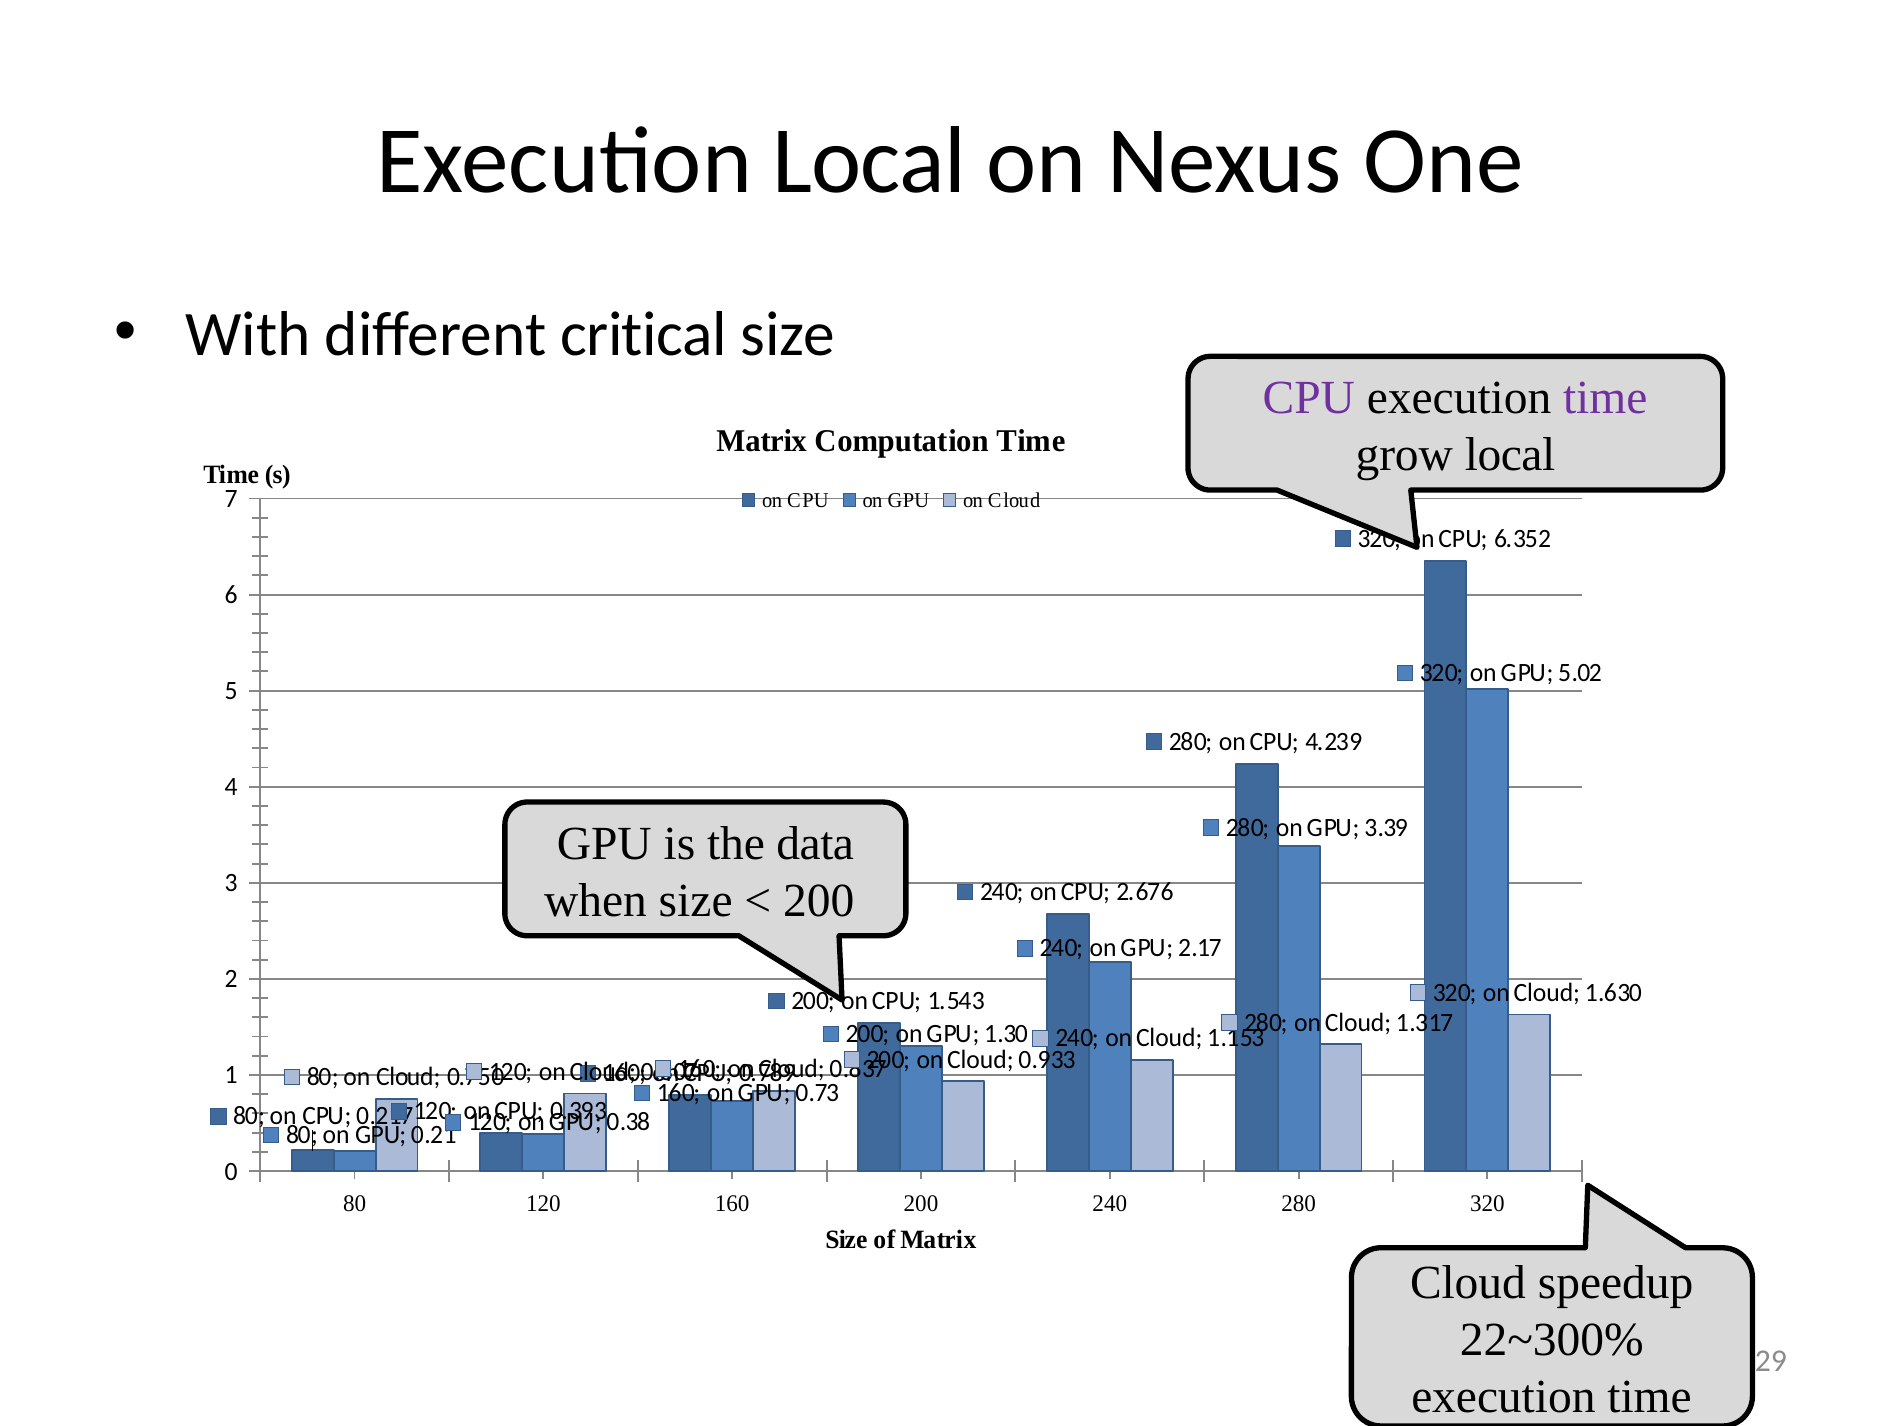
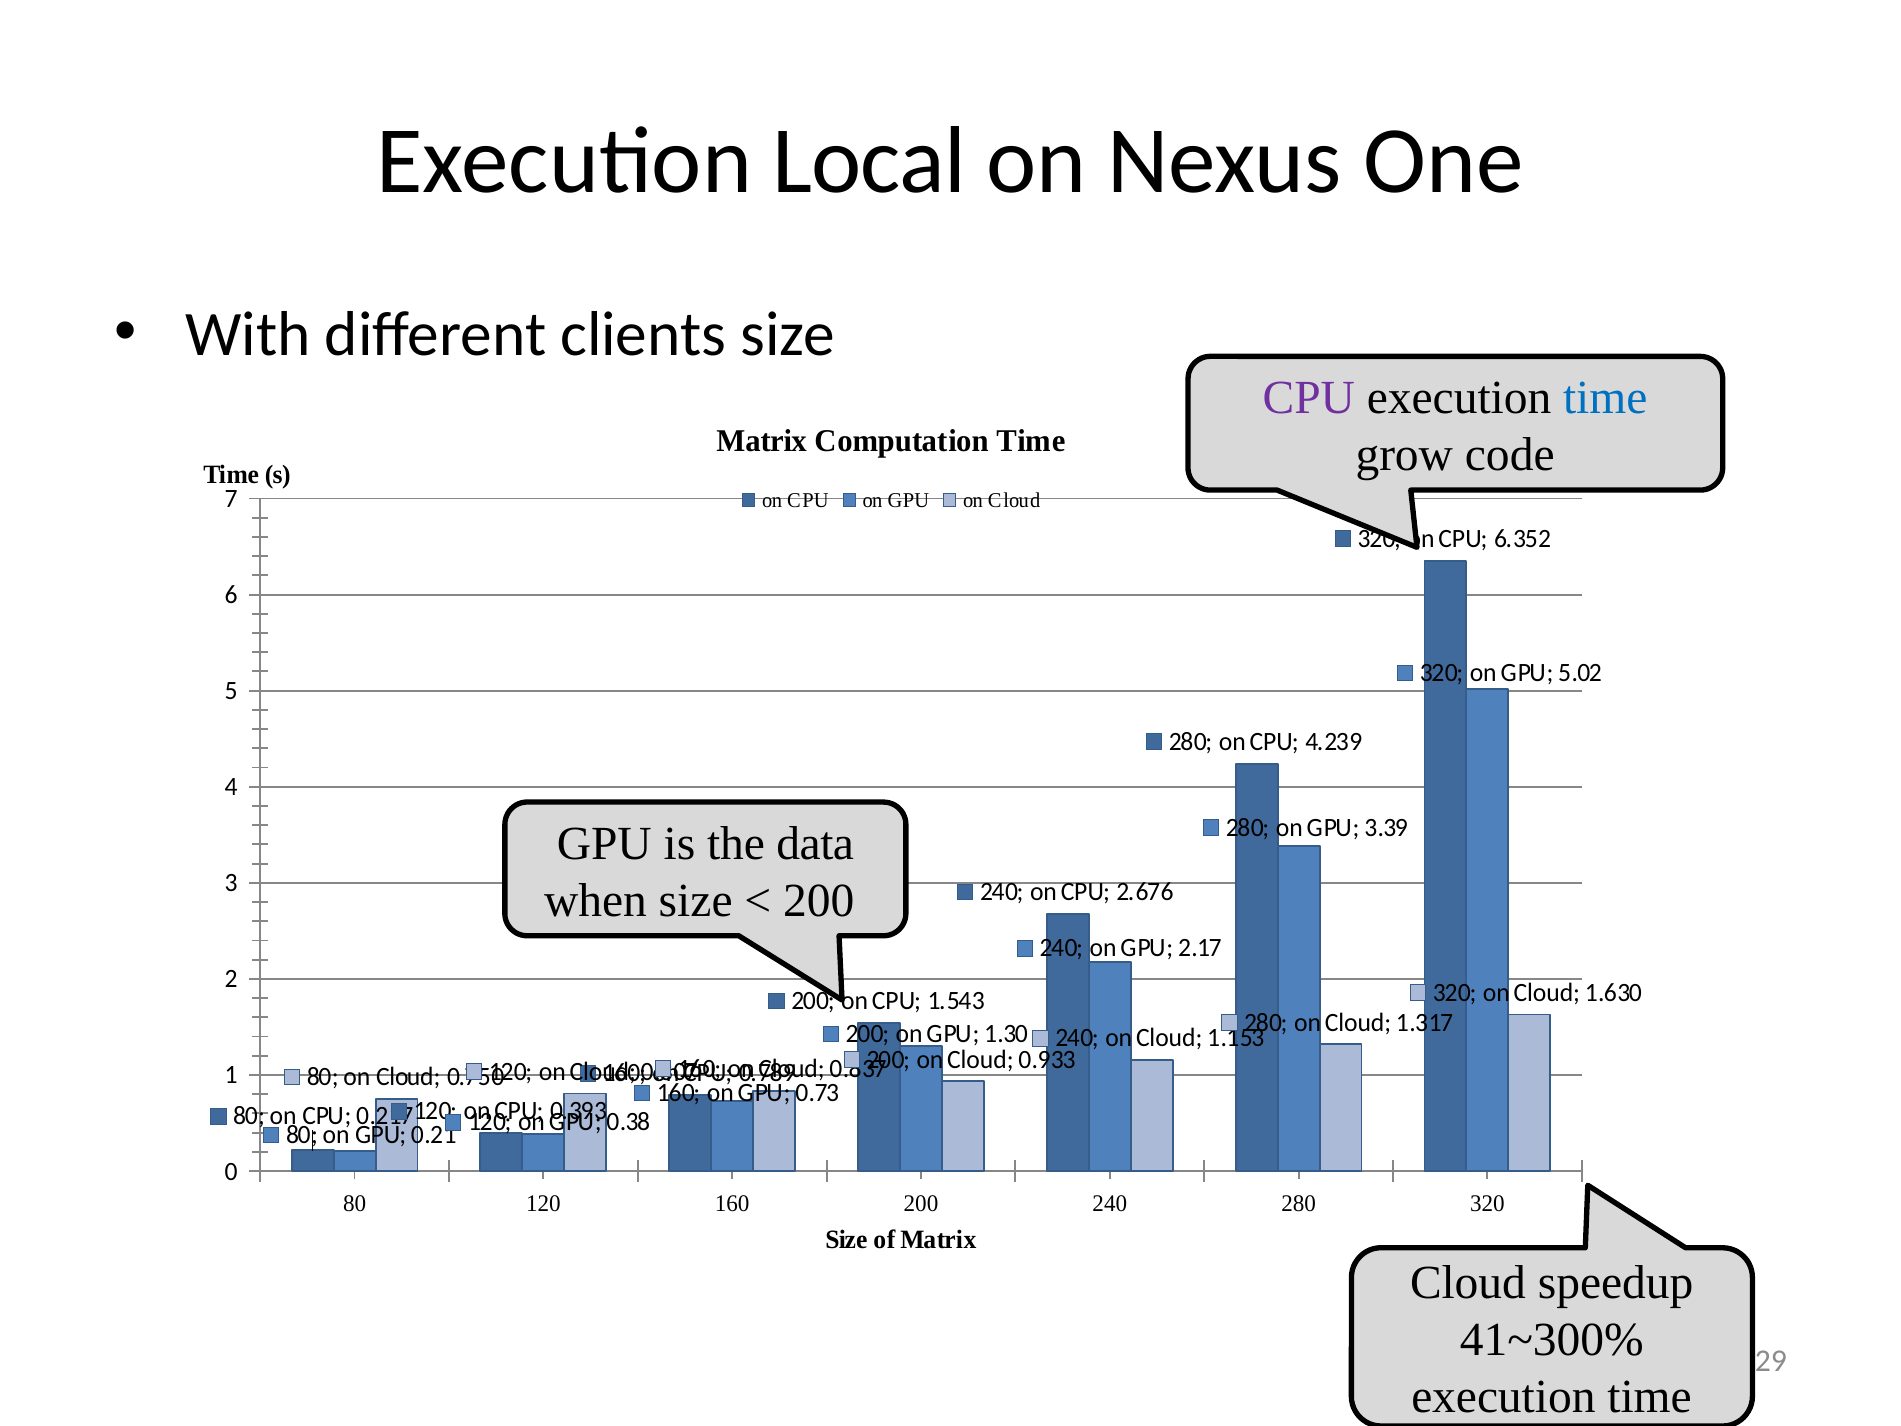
critical: critical -> clients (643, 334)
time colour: purple -> blue (1605, 398)
grow local: local -> code (1510, 455)
22~300%: 22~300% -> 41~300% (1552, 1340)
